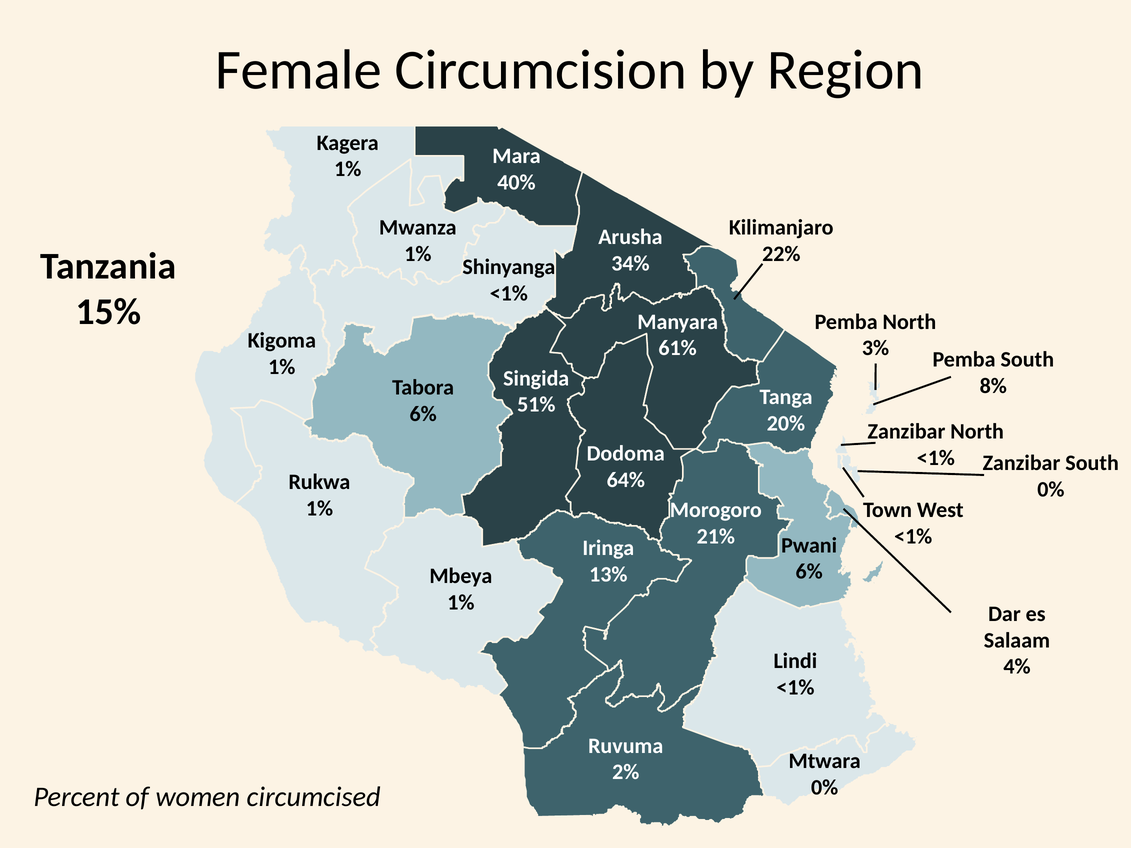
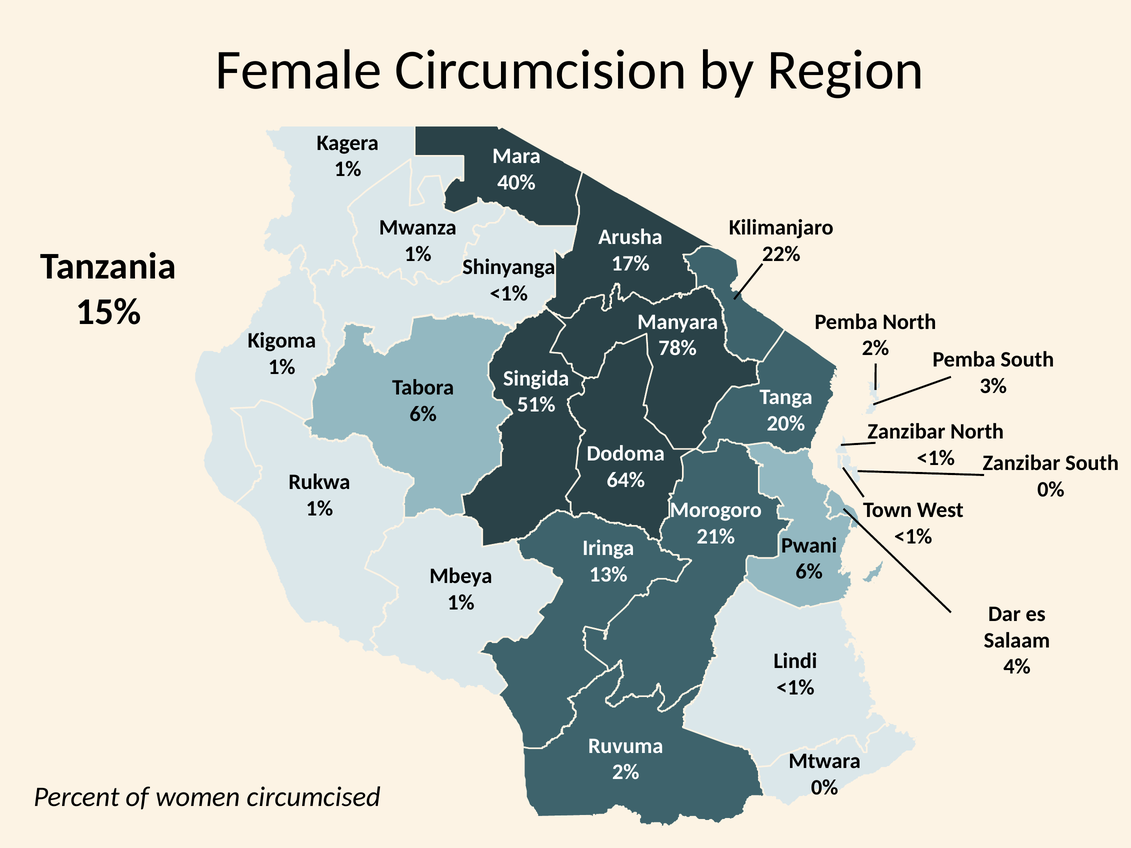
34%: 34% -> 17% (631, 263)
61%: 61% -> 78% (678, 348)
3%: 3% -> 2% (876, 348)
8%: 8% -> 3% (993, 386)
